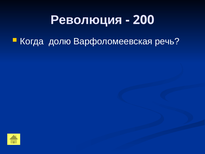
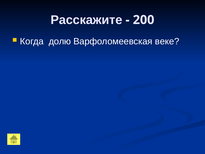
Революция: Революция -> Расскажите (86, 20)
речь: речь -> веке (167, 41)
